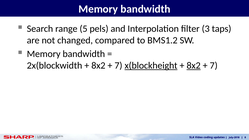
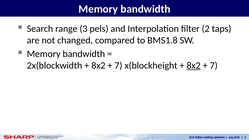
5: 5 -> 3 (84, 29)
3: 3 -> 2 (206, 29)
BMS1.2: BMS1.2 -> BMS1.8 (162, 40)
x(blockheight underline: present -> none (151, 65)
